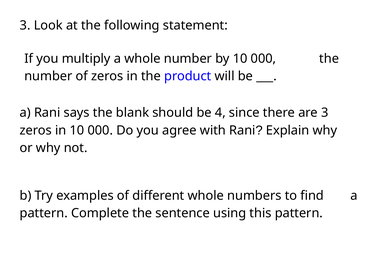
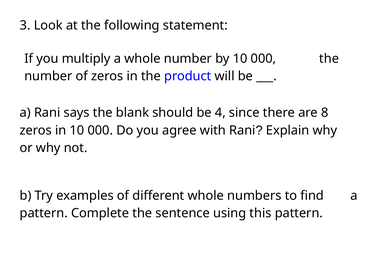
are 3: 3 -> 8 (325, 113)
